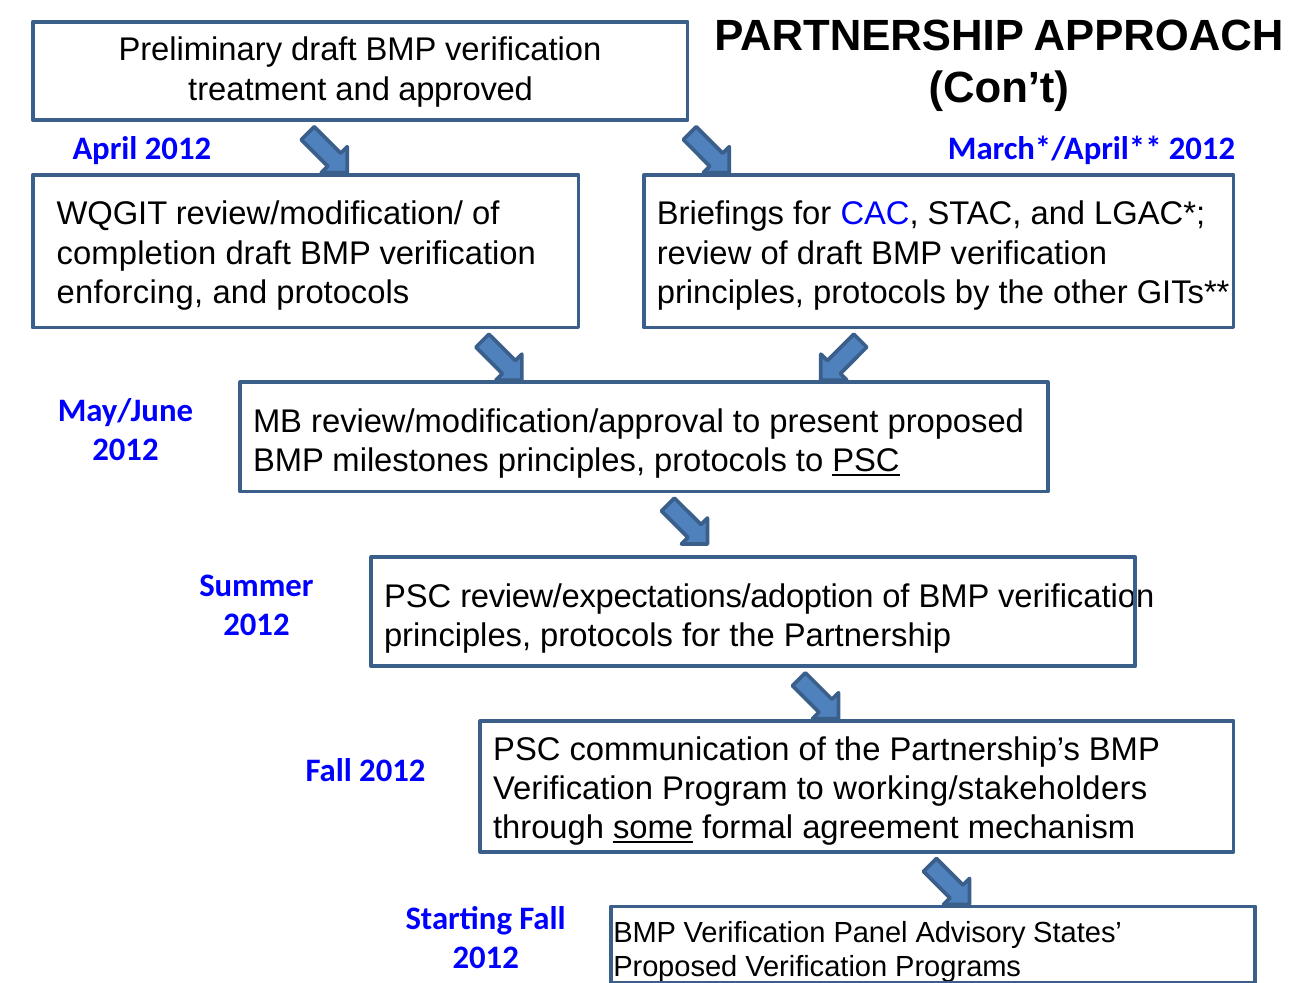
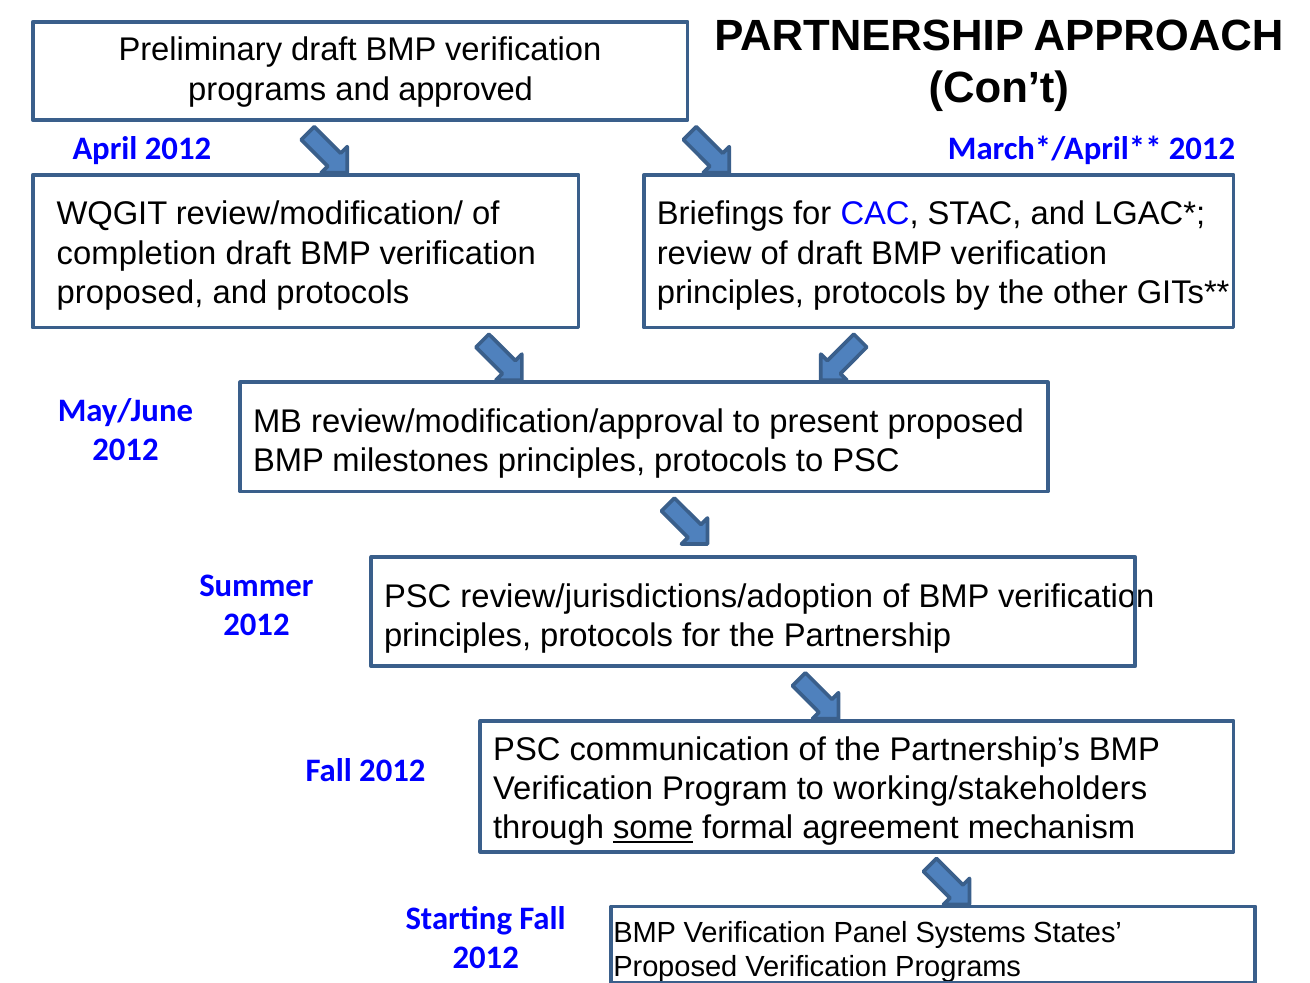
treatment: treatment -> programs (257, 89)
enforcing: enforcing -> proposed (130, 293)
PSC underline: present -> none (866, 461)
review/expectations/adoption: review/expectations/adoption -> review/jurisdictions/adoption (667, 596)
Advisory: Advisory -> Systems (971, 932)
